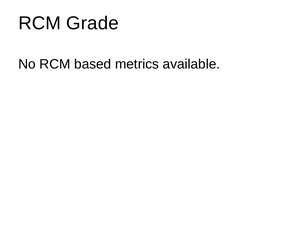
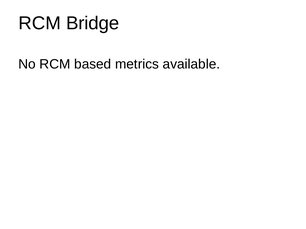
Grade: Grade -> Bridge (93, 23)
